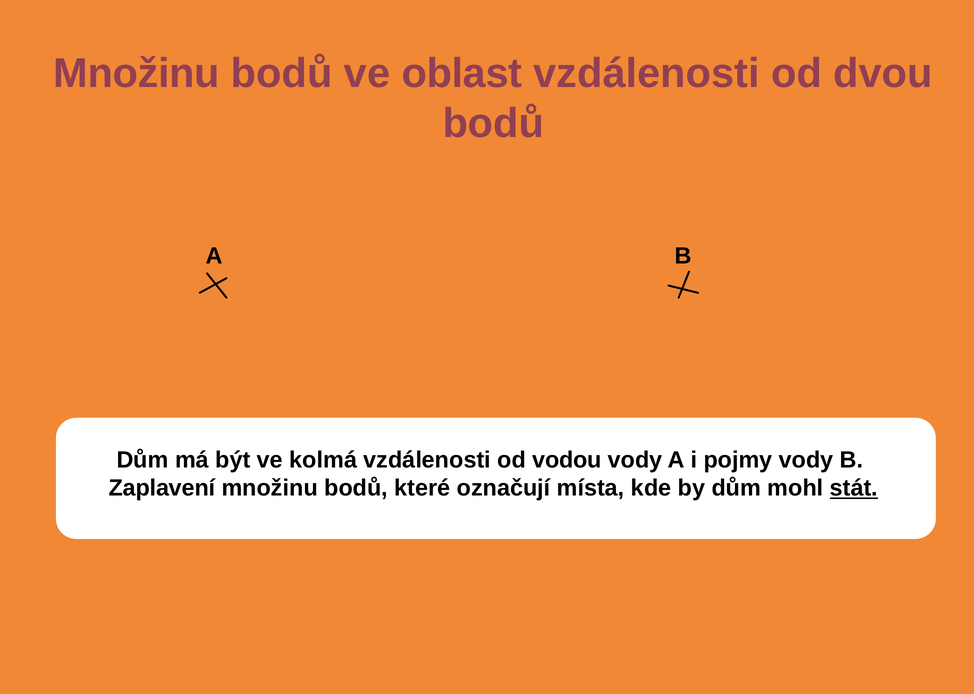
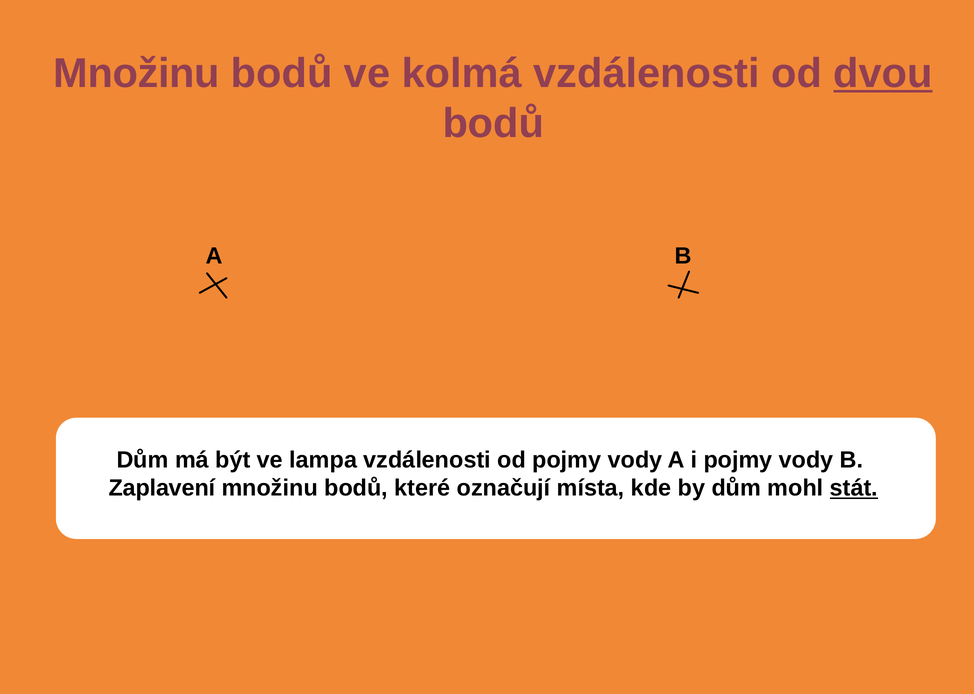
oblast: oblast -> kolmá (462, 73)
dvou underline: none -> present (883, 73)
kolmá: kolmá -> lampa (323, 460)
od vodou: vodou -> pojmy (567, 460)
